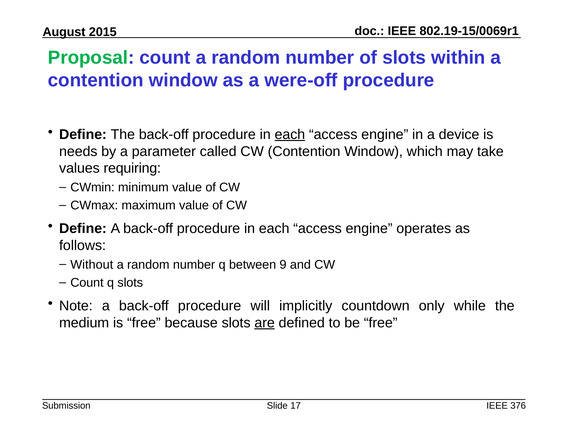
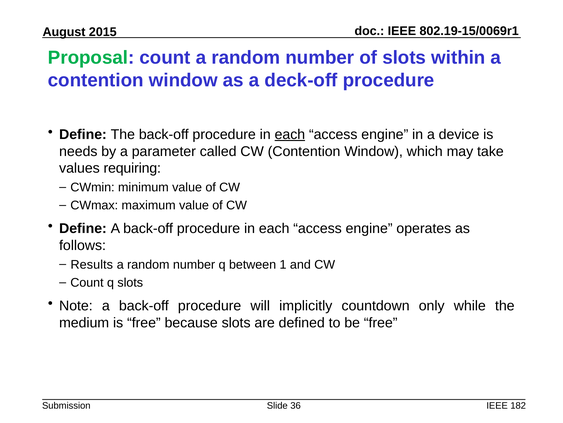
were-off: were-off -> deck-off (301, 80)
Without: Without -> Results (92, 264)
9: 9 -> 1 (283, 264)
are underline: present -> none (265, 322)
17: 17 -> 36 (296, 405)
376: 376 -> 182 (518, 405)
